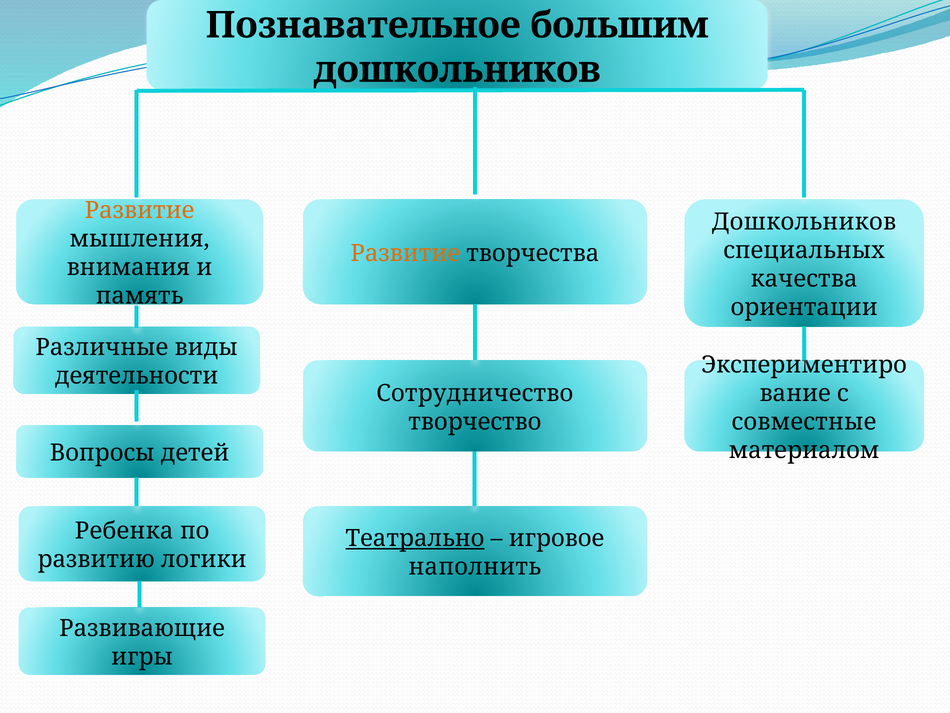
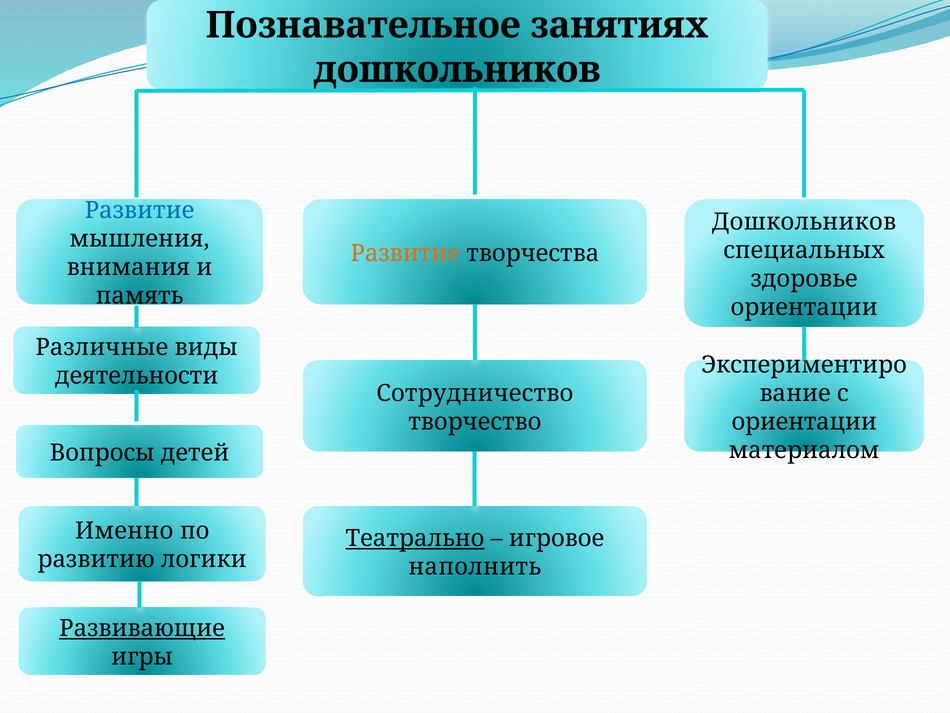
большим: большим -> занятиях (619, 25)
Развитие colour: orange -> blue (140, 210)
качества: качества -> здоровье (804, 279)
совместные: совместные -> ориентации (804, 421)
Ребенка: Ребенка -> Именно (124, 531)
Развивающие underline: none -> present (142, 628)
